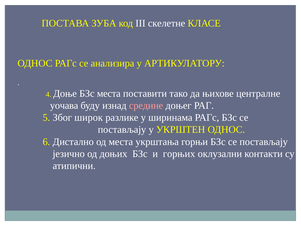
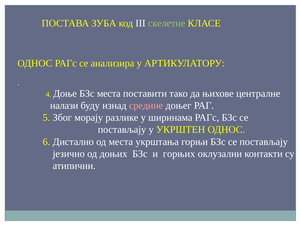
скелетне colour: white -> light green (167, 23)
уочава: уочава -> налази (64, 105)
широк: широк -> морају (89, 117)
